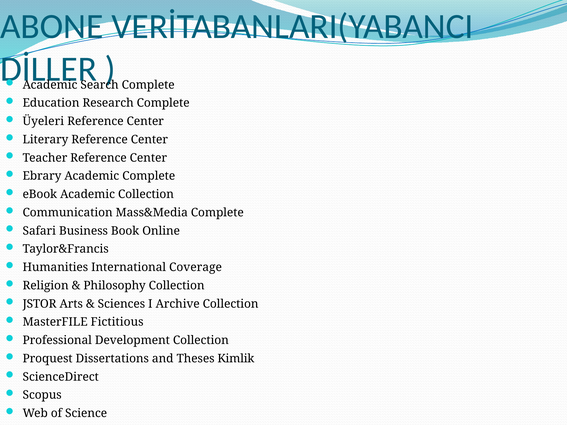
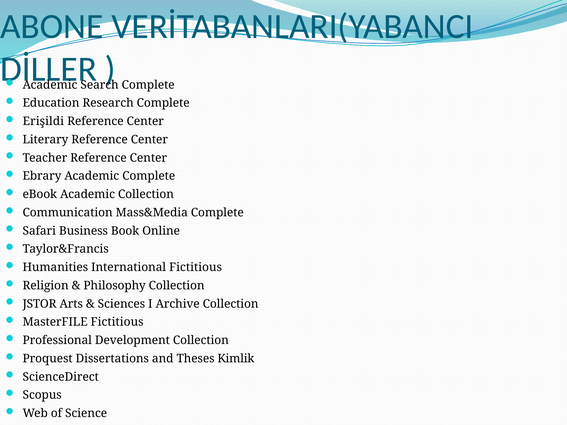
Üyeleri: Üyeleri -> Erişildi (43, 121)
International Coverage: Coverage -> Fictitious (196, 268)
